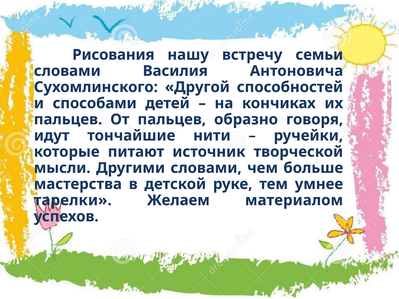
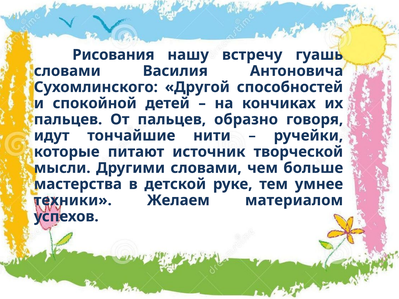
семьи: семьи -> гуашь (319, 55)
способами: способами -> спокойной (95, 103)
тарелки: тарелки -> техники (73, 200)
